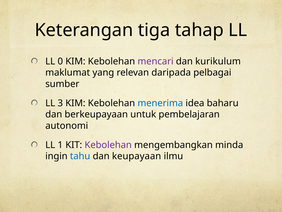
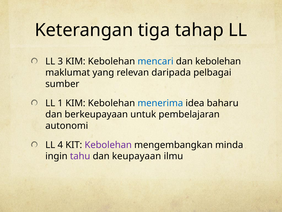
0: 0 -> 3 (60, 61)
mencari colour: purple -> blue (156, 61)
dan kurikulum: kurikulum -> kebolehan (218, 61)
3: 3 -> 1 (60, 103)
1: 1 -> 4 (60, 145)
tahu colour: blue -> purple (80, 156)
